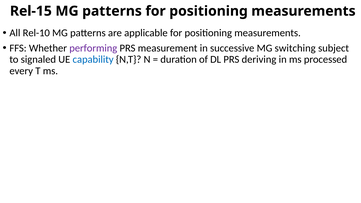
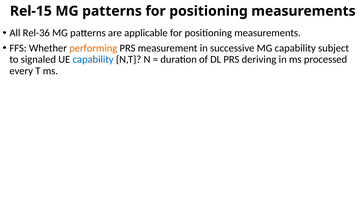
Rel-10: Rel-10 -> Rel-36 (36, 33)
performing colour: purple -> orange (93, 48)
MG switching: switching -> capability (295, 48)
